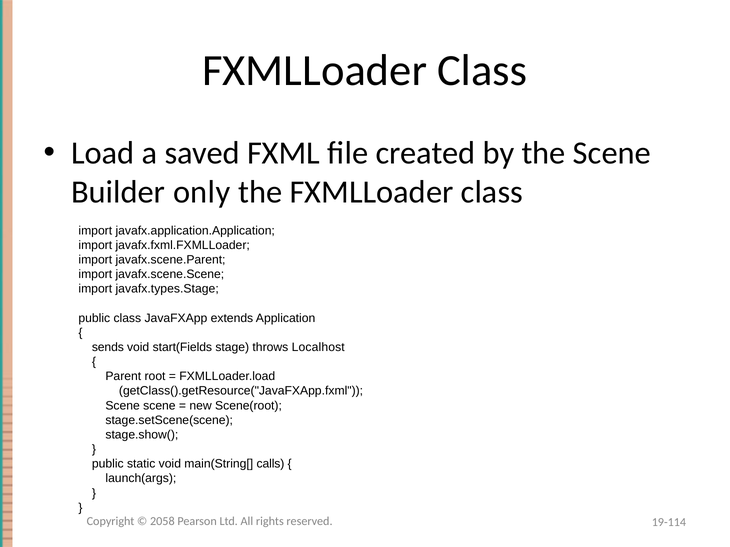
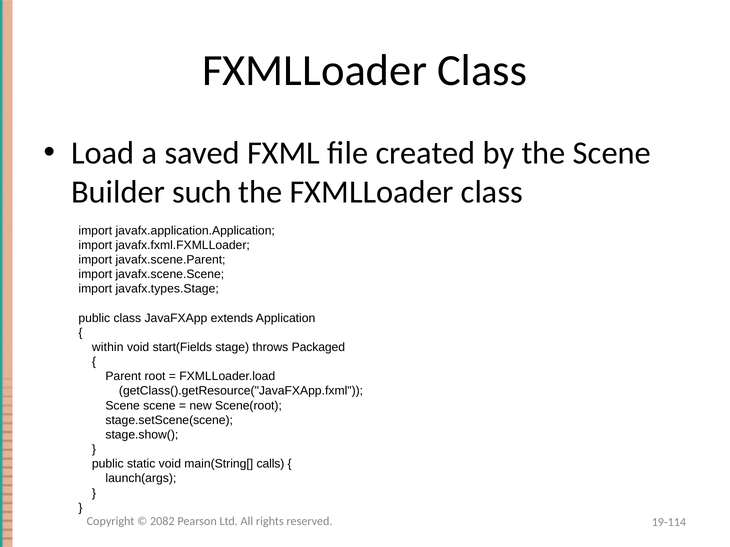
only: only -> such (202, 192)
sends: sends -> within (108, 348)
Localhost: Localhost -> Packaged (318, 348)
2058: 2058 -> 2082 (162, 522)
